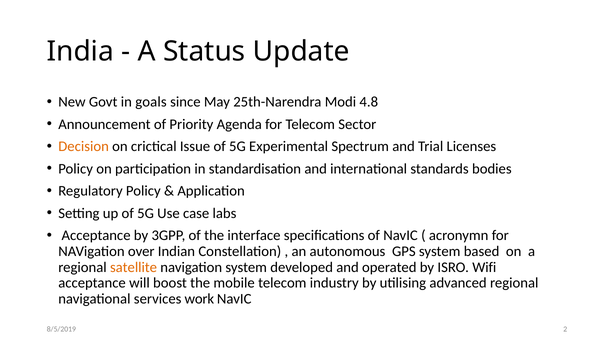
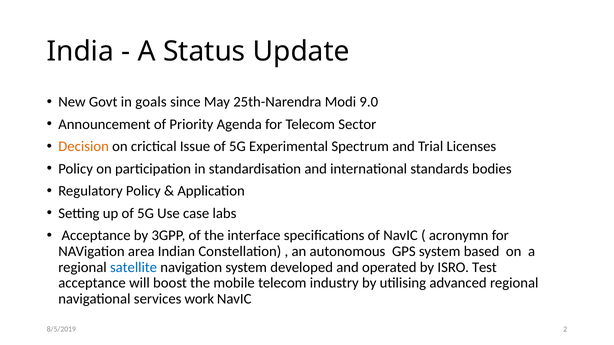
4.8: 4.8 -> 9.0 (369, 102)
over: over -> area (141, 252)
satellite colour: orange -> blue (134, 268)
Wifi: Wifi -> Test (484, 268)
